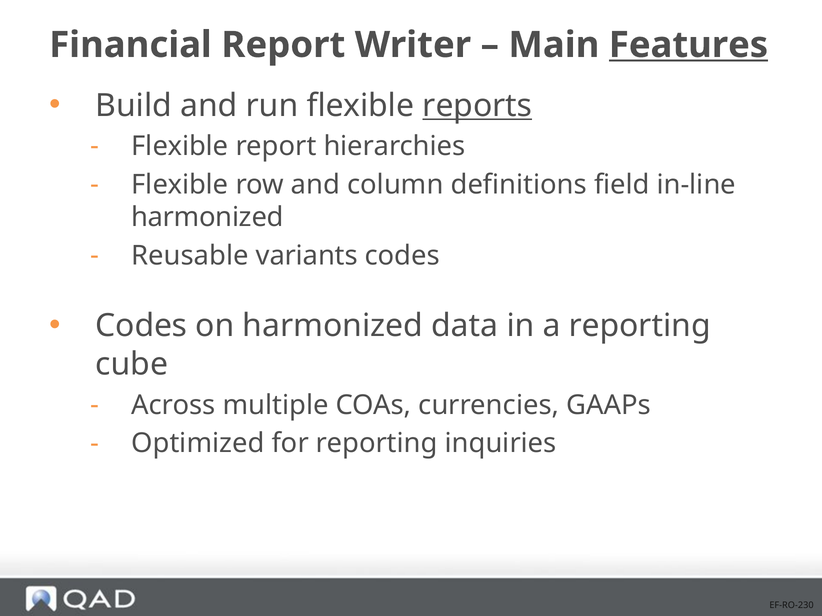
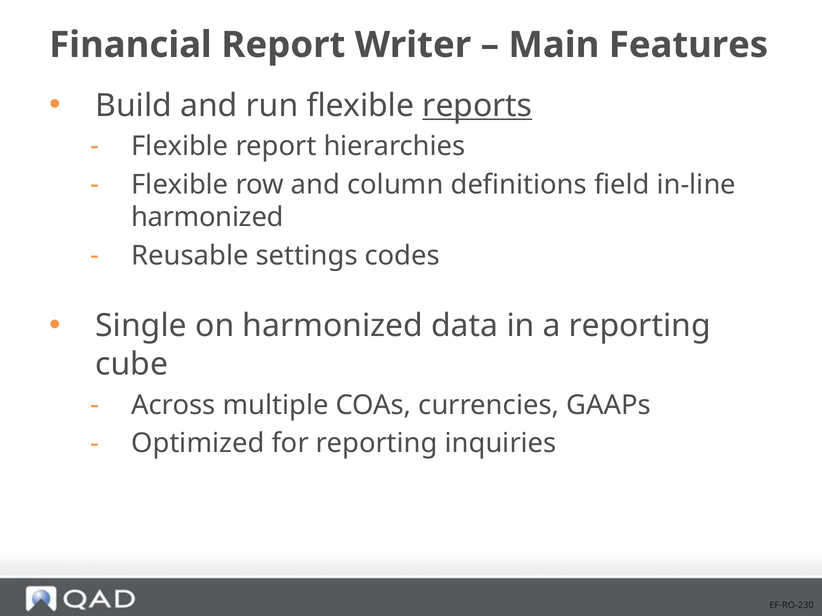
Features underline: present -> none (688, 45)
variants: variants -> settings (307, 256)
Codes: Codes -> Single (141, 326)
